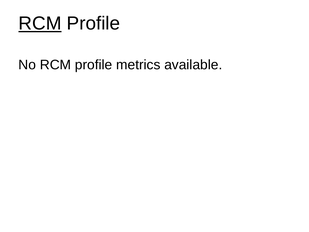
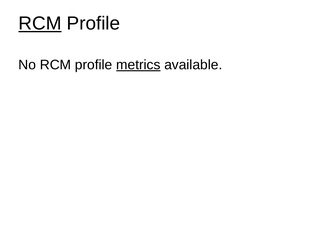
metrics underline: none -> present (138, 65)
